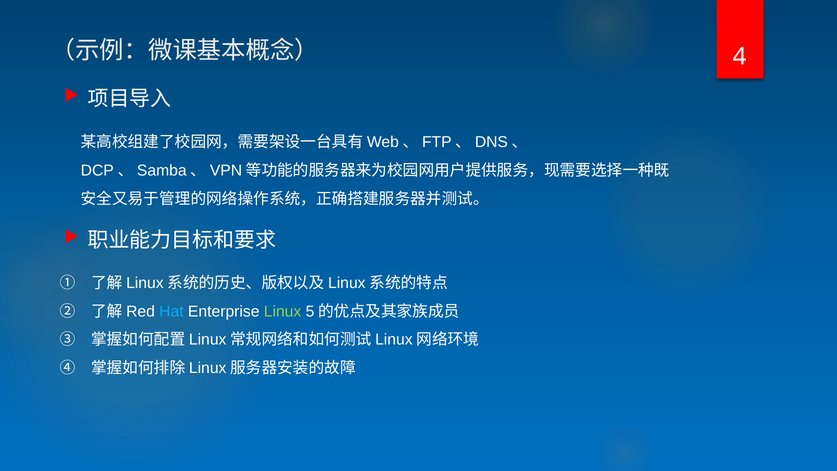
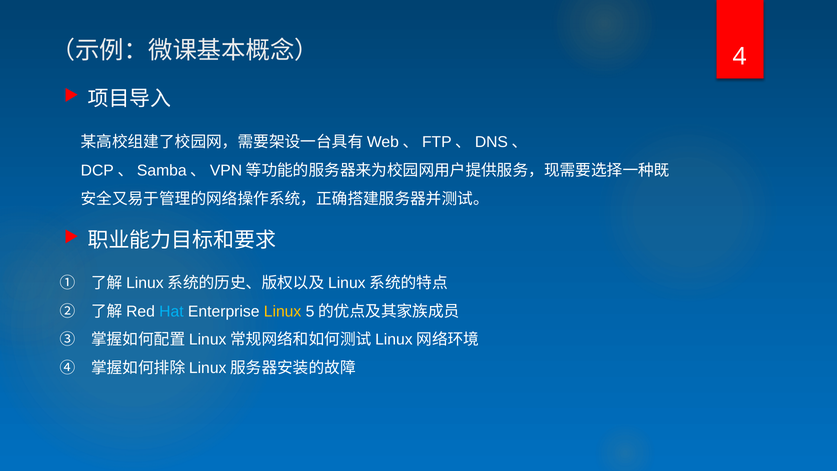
Linux colour: light green -> yellow (283, 311)
